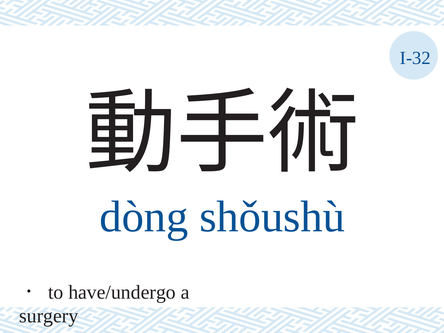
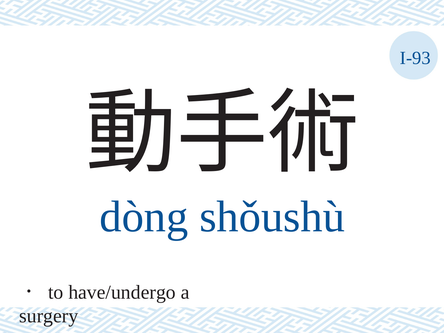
I-32: I-32 -> I-93 (415, 58)
